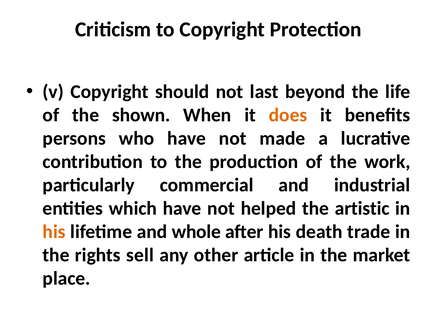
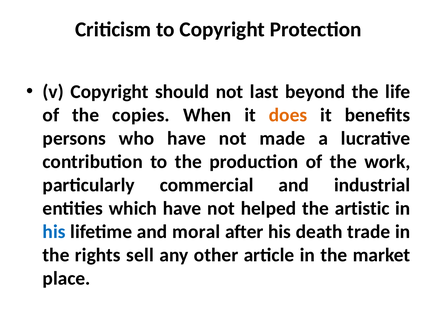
shown: shown -> copies (141, 115)
his colour: orange -> blue (54, 232)
whole: whole -> moral (196, 232)
